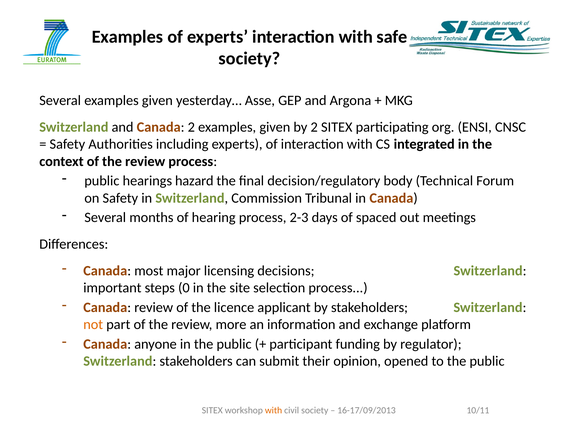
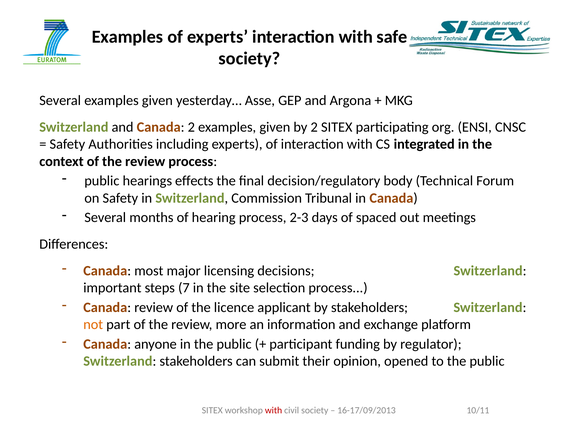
hazard: hazard -> effects (194, 181)
0: 0 -> 7 (184, 288)
with colour: orange -> red (274, 411)
